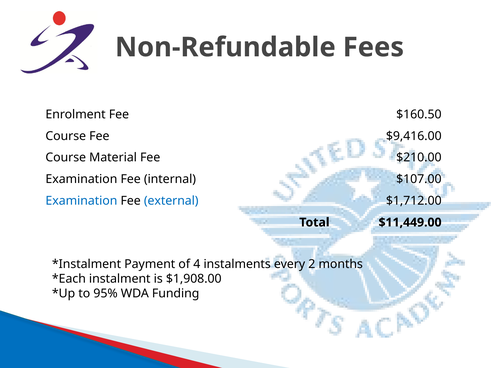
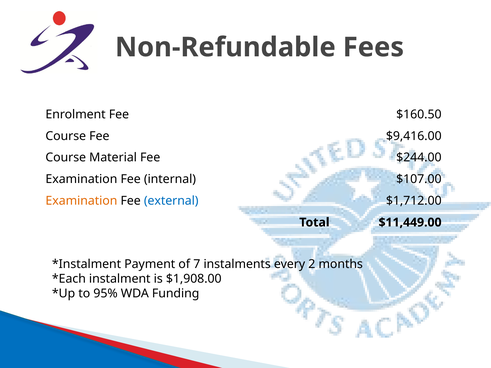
$210.00: $210.00 -> $244.00 (419, 158)
Examination colour: blue -> orange (81, 201)
4: 4 -> 7 (197, 264)
